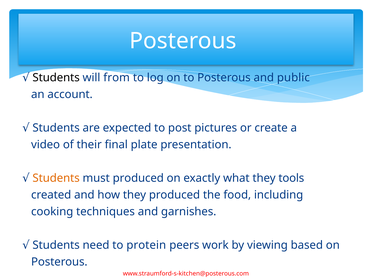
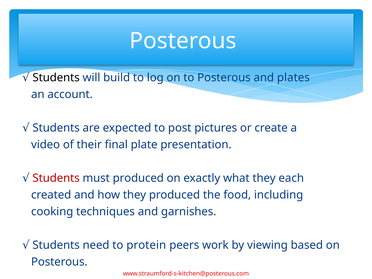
from: from -> build (117, 78)
public: public -> plates (293, 78)
Students colour: orange -> red (56, 178)
tools: tools -> each (291, 178)
